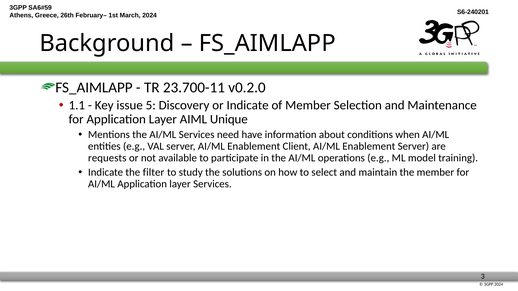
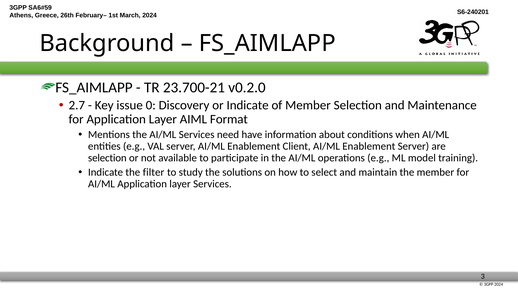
23.700-11: 23.700-11 -> 23.700-21 (194, 88)
1.1: 1.1 -> 2.7 (77, 105)
5: 5 -> 0 (151, 105)
Unique: Unique -> Format (229, 119)
requests: requests -> selection (107, 158)
